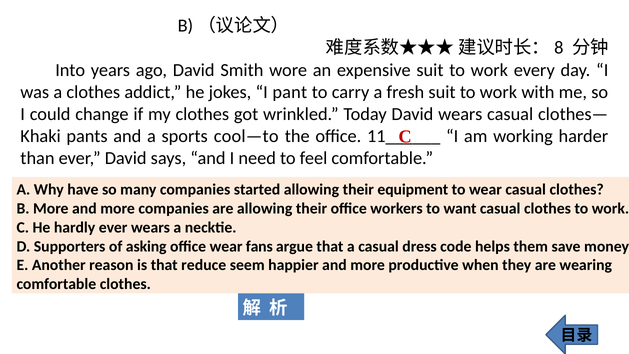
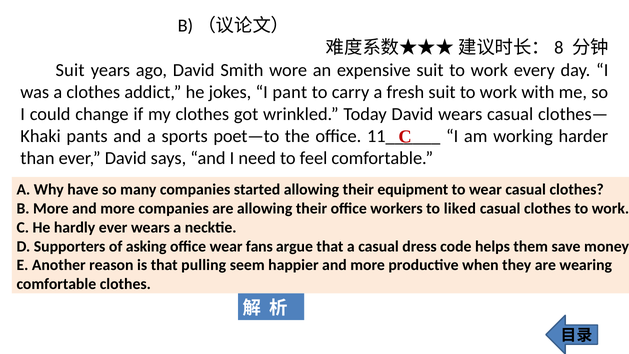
Into: Into -> Suit (70, 70)
cool—to: cool—to -> poet—to (246, 136)
want: want -> liked (460, 209)
reduce: reduce -> pulling (204, 265)
